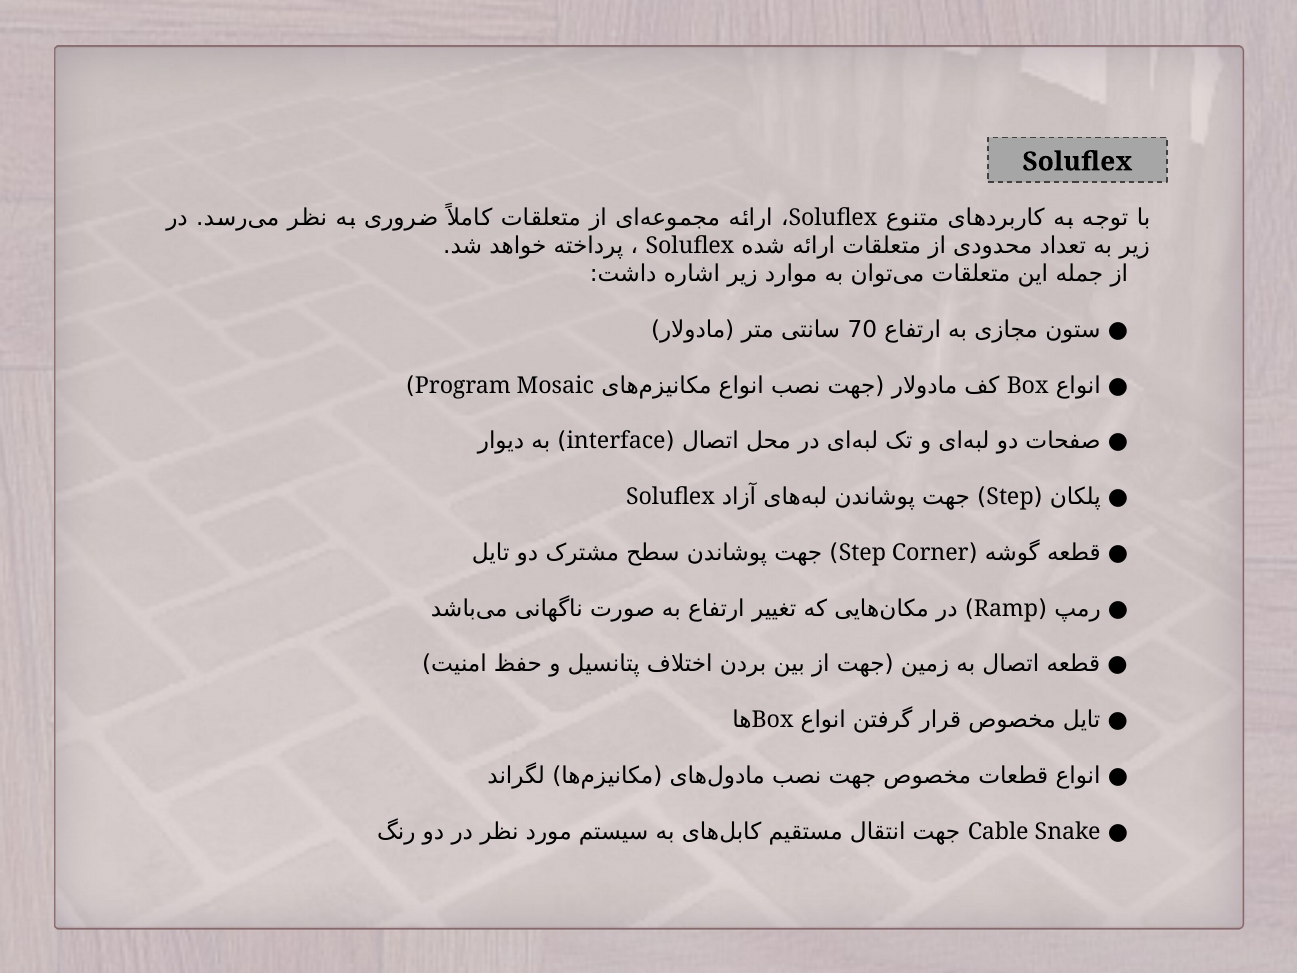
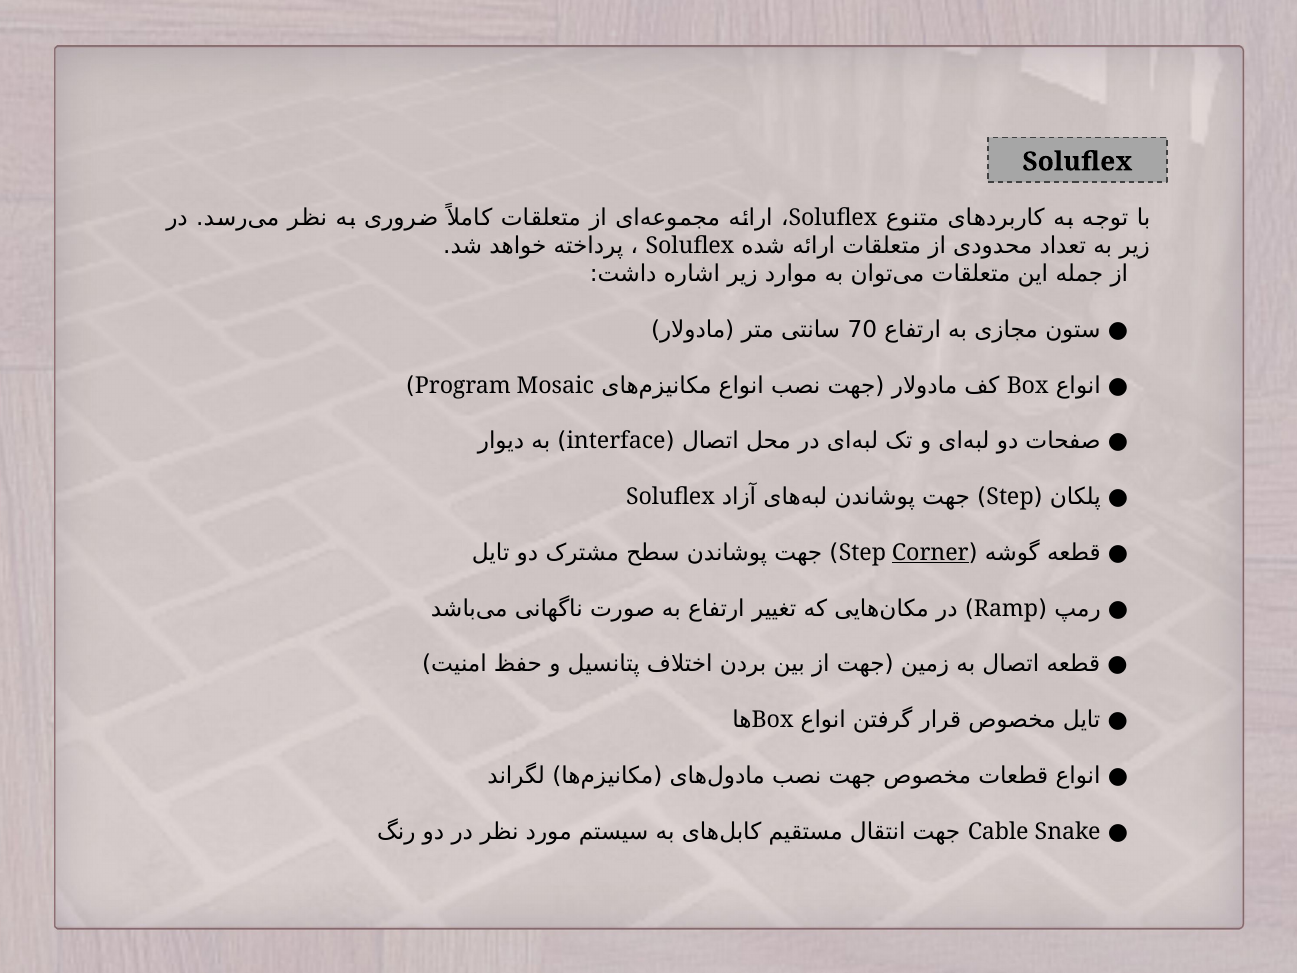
Corner underline: none -> present (930, 553)
